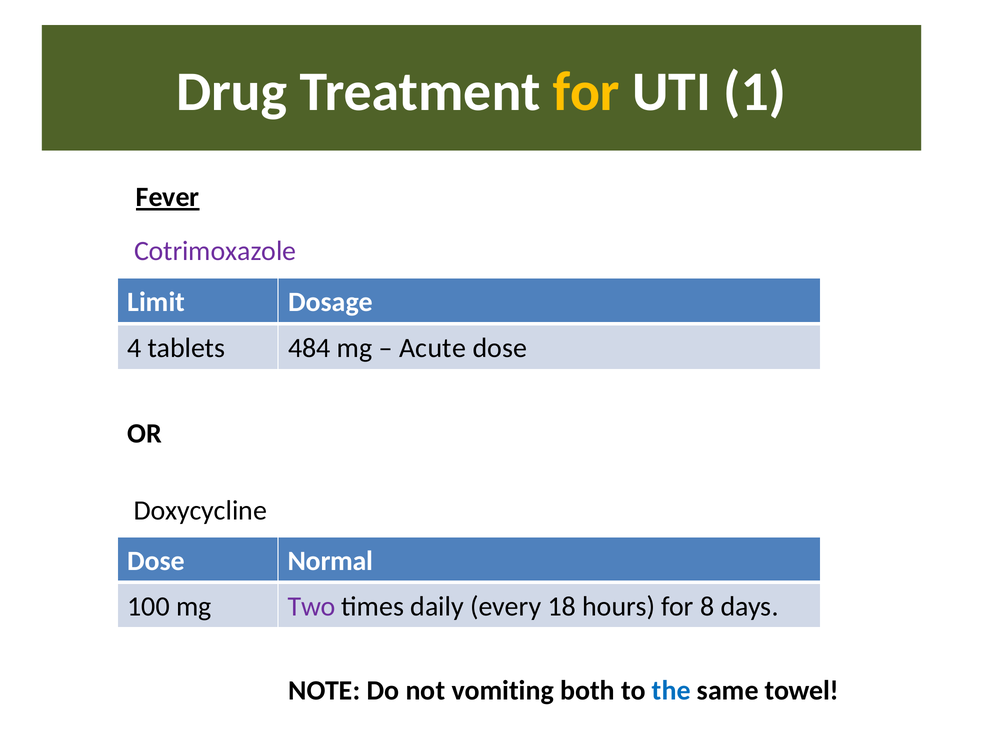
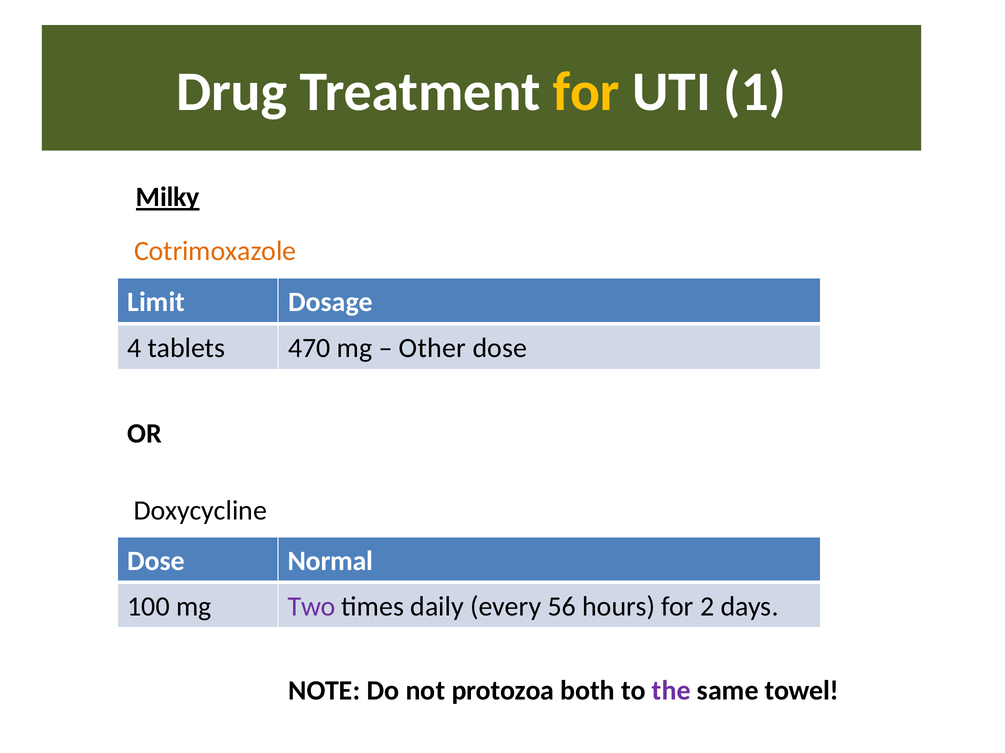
Fever: Fever -> Milky (168, 197)
Cotrimoxazole colour: purple -> orange (215, 251)
484: 484 -> 470 (309, 348)
Acute: Acute -> Other (432, 348)
18: 18 -> 56 (562, 607)
8: 8 -> 2 (707, 607)
vomiting: vomiting -> protozoa (503, 691)
the colour: blue -> purple (671, 691)
